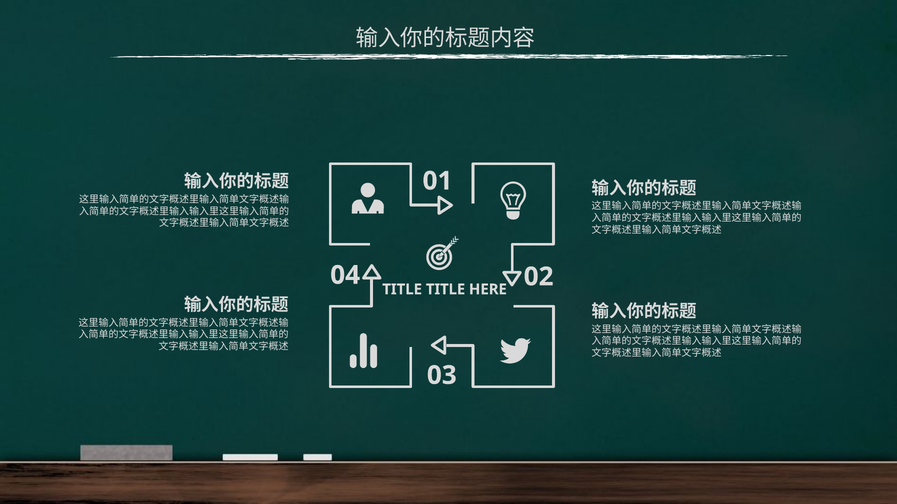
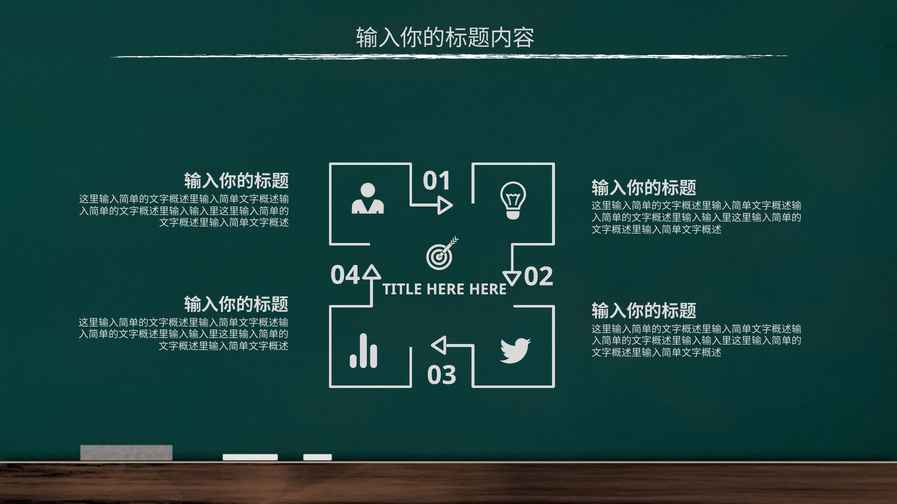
TITLE TITLE: TITLE -> HERE (445, 290)
